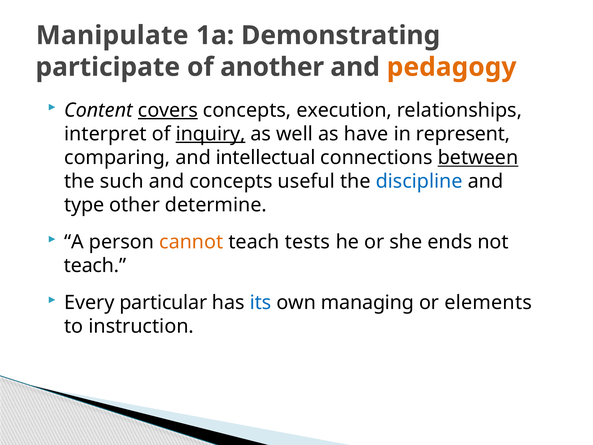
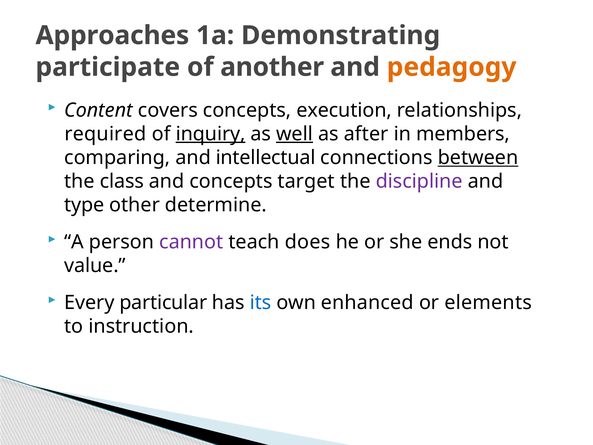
Manipulate: Manipulate -> Approaches (112, 35)
covers underline: present -> none (168, 110)
interpret: interpret -> required (105, 134)
well underline: none -> present (294, 134)
have: have -> after (366, 134)
represent: represent -> members (463, 134)
such: such -> class (122, 181)
useful: useful -> target (306, 181)
discipline colour: blue -> purple (419, 181)
cannot colour: orange -> purple (191, 242)
tests: tests -> does (308, 242)
teach: teach -> value (95, 266)
managing: managing -> enhanced (367, 302)
